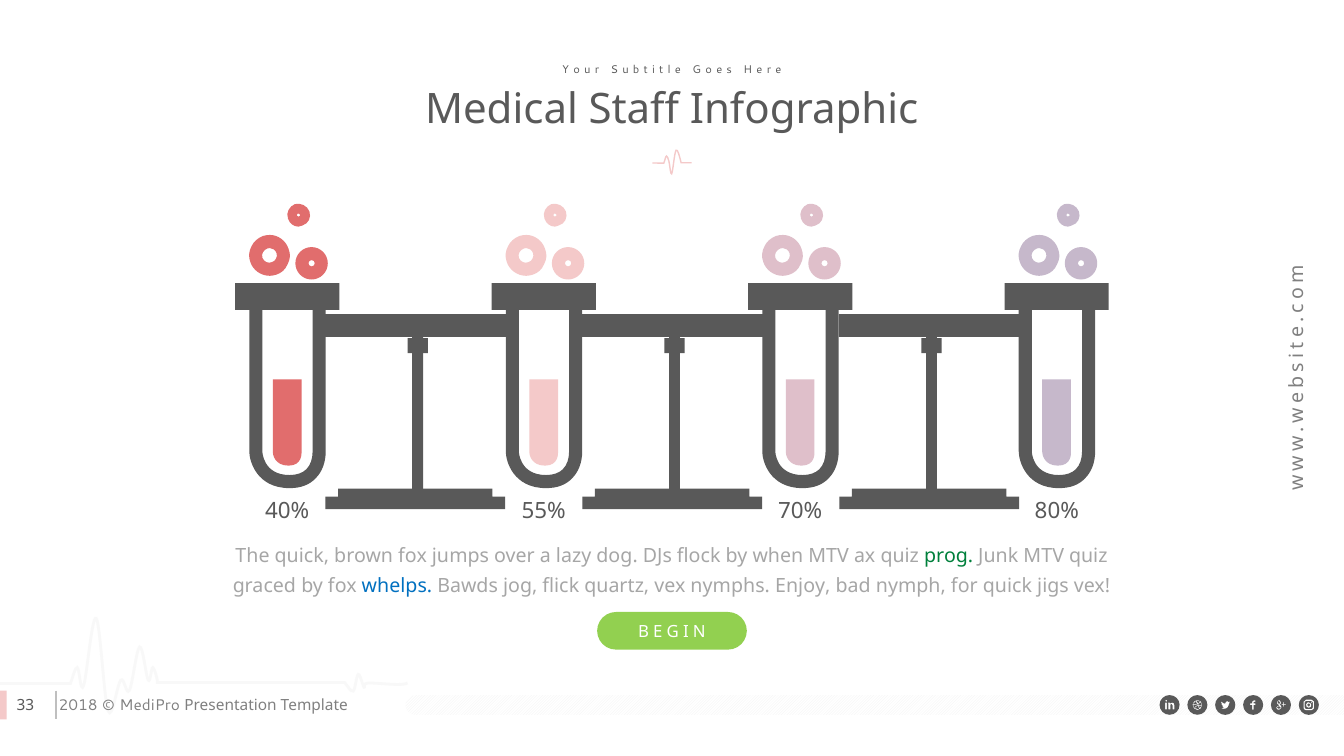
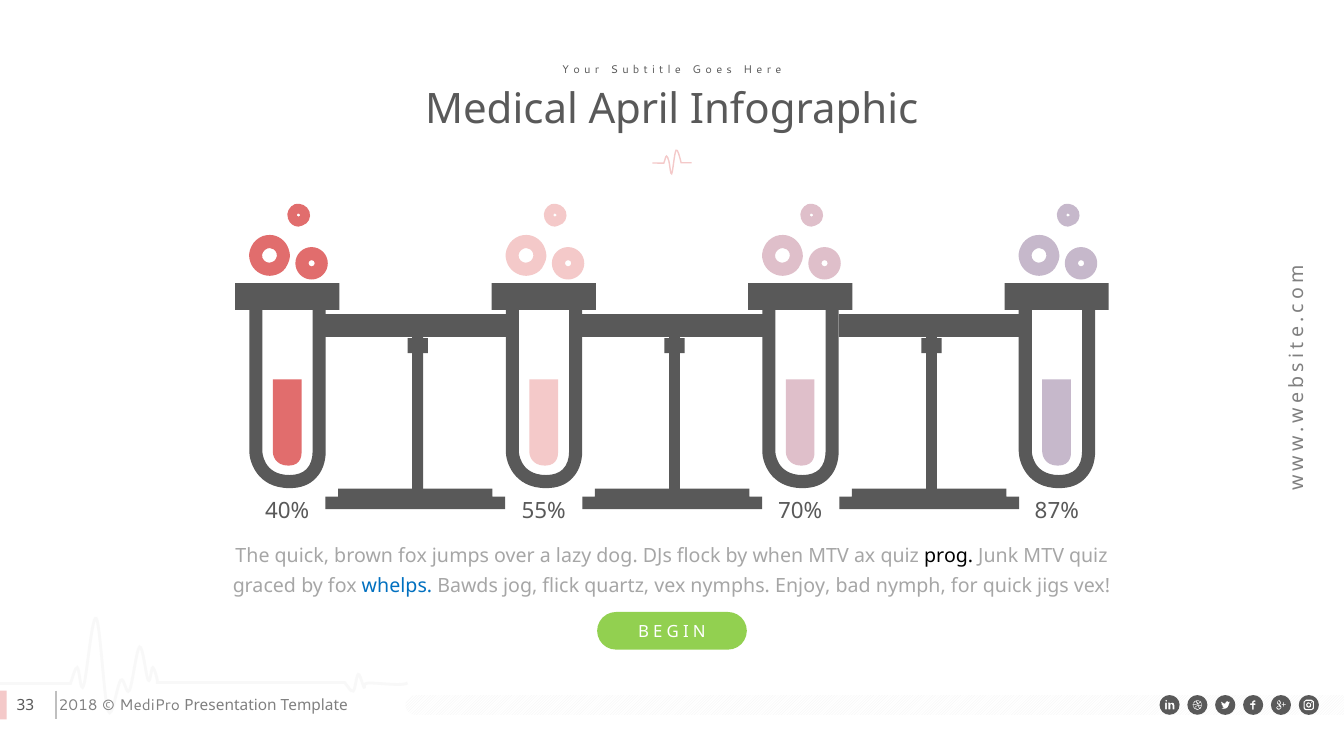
Staff: Staff -> April (634, 109)
80%: 80% -> 87% (1057, 511)
prog colour: green -> black (949, 556)
